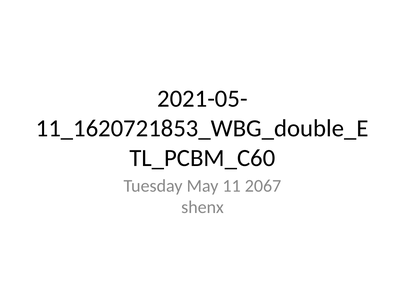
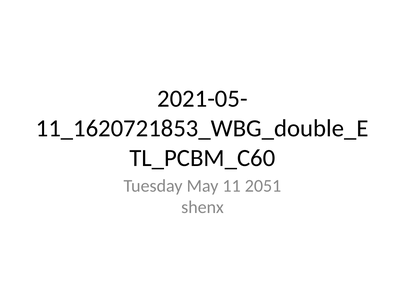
2067: 2067 -> 2051 (263, 186)
